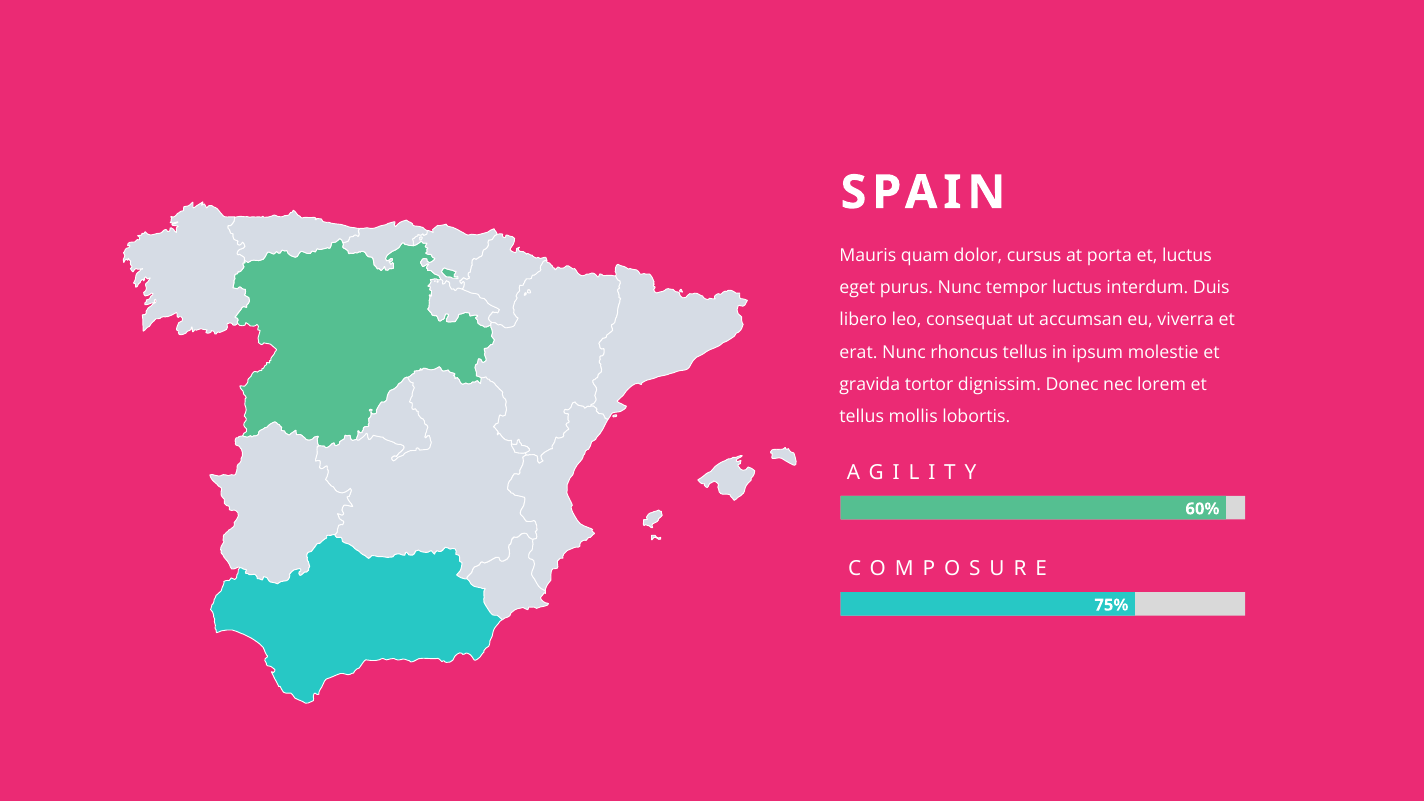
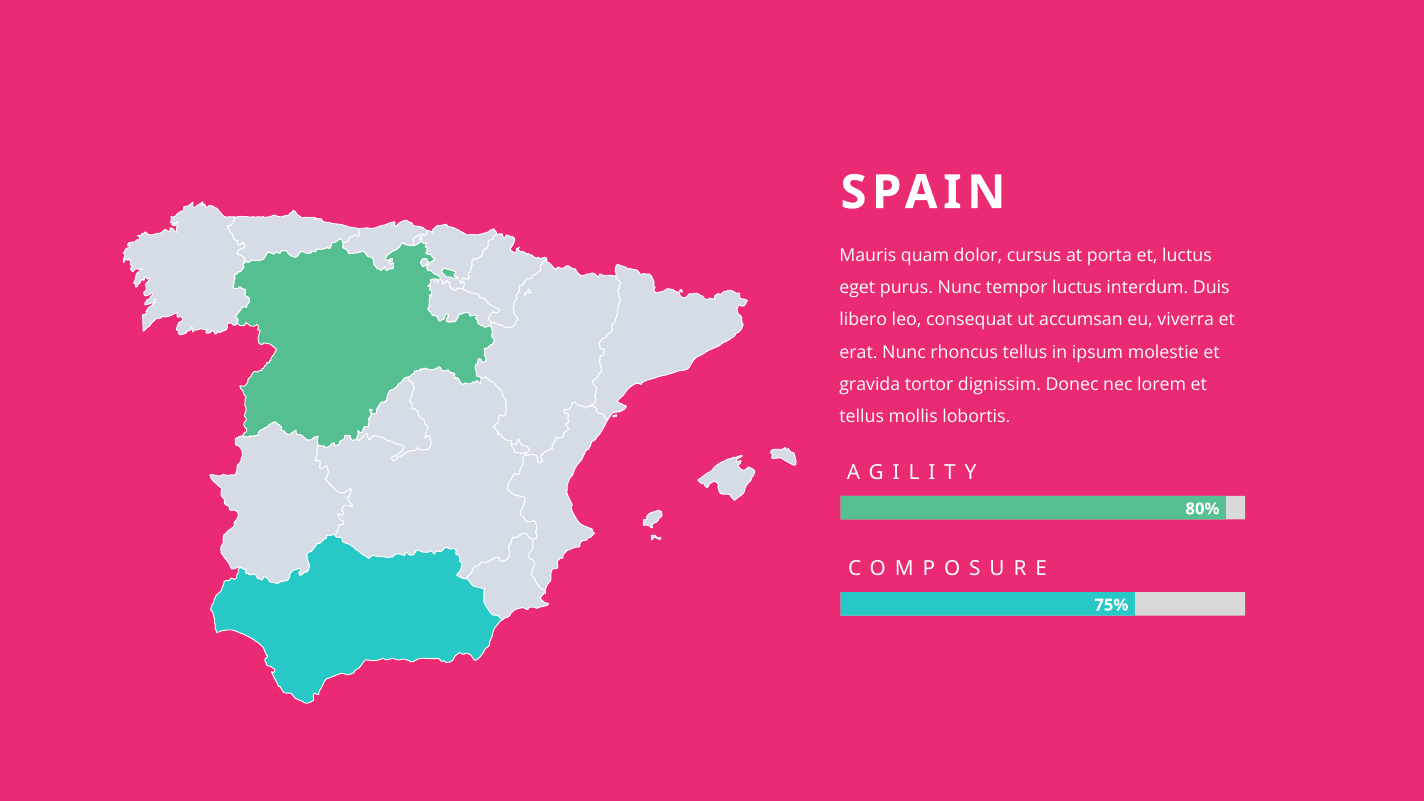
60%: 60% -> 80% (1202, 509)
